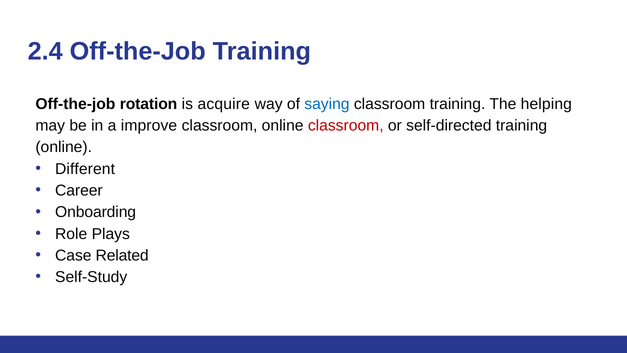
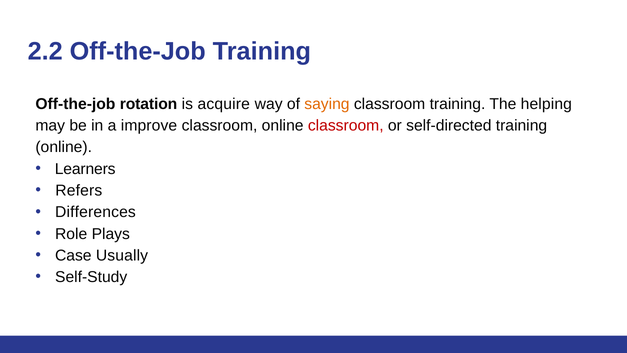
2.4: 2.4 -> 2.2 (45, 51)
saying colour: blue -> orange (327, 104)
Different: Different -> Learners (85, 169)
Career: Career -> Refers (79, 190)
Onboarding: Onboarding -> Differences (95, 212)
Related: Related -> Usually (122, 255)
